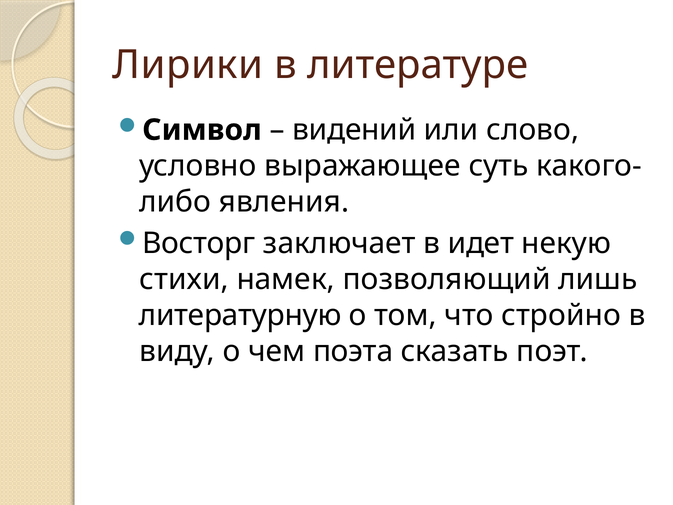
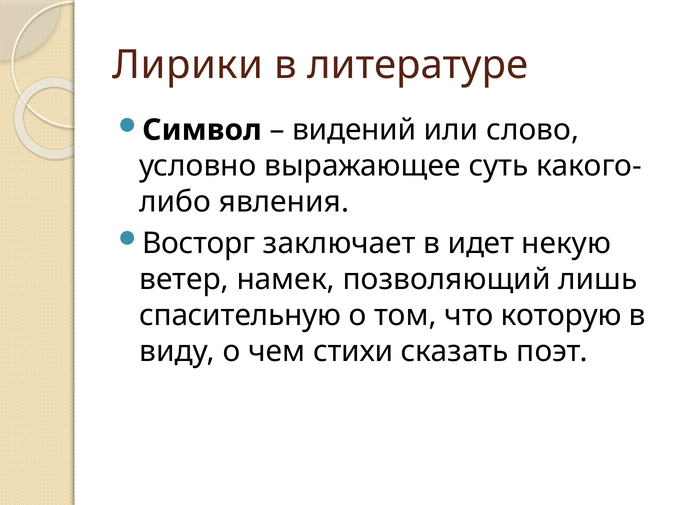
стихи: стихи -> ветер (184, 279)
литературную: литературную -> спасительную (240, 315)
стройно: стройно -> которую (561, 315)
поэта: поэта -> стихи (353, 351)
